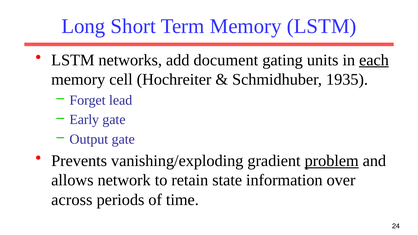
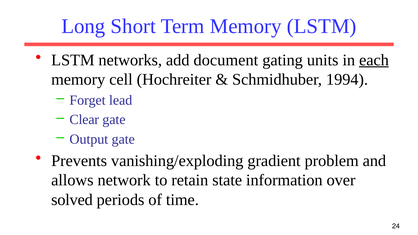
1935: 1935 -> 1994 (347, 80)
Early: Early -> Clear (84, 120)
problem underline: present -> none (332, 161)
across: across -> solved (72, 200)
